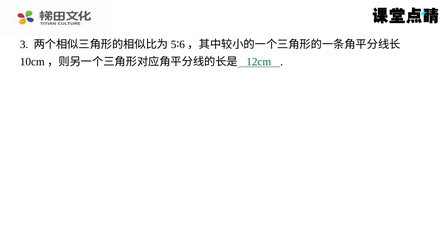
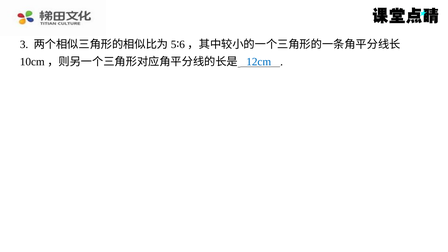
12cm colour: green -> blue (259, 62)
